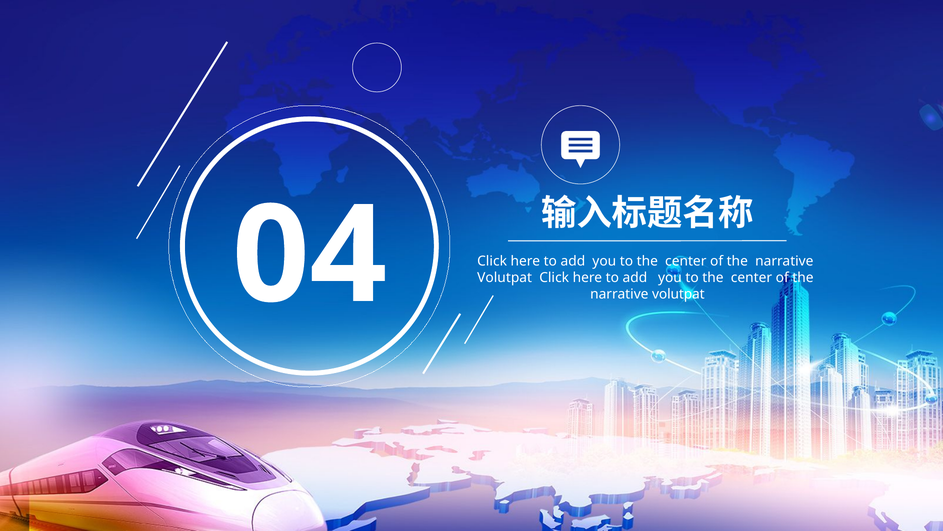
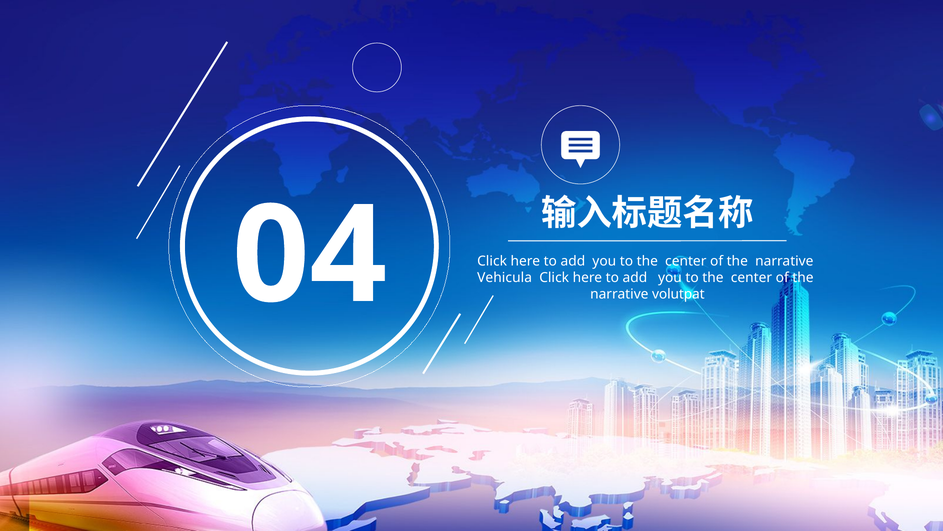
Volutpat: Volutpat -> Vehicula (505, 277)
